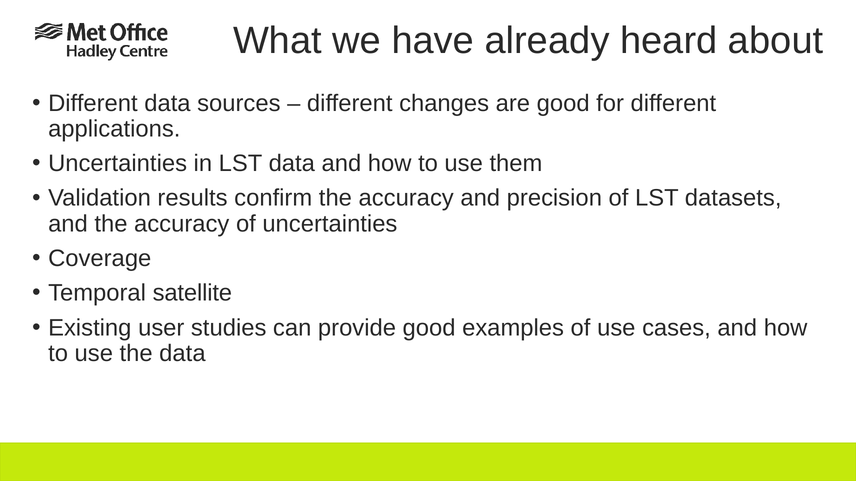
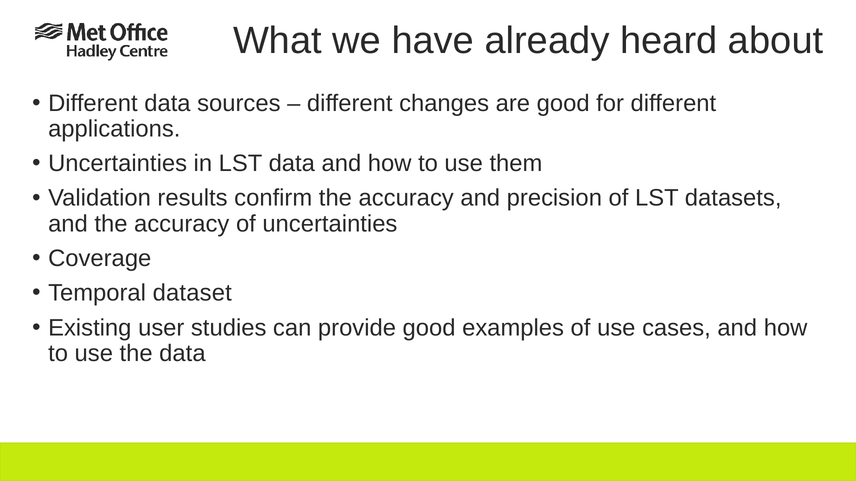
satellite: satellite -> dataset (192, 293)
